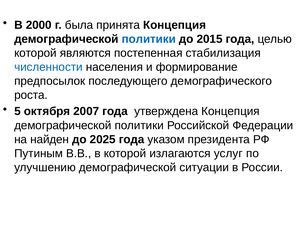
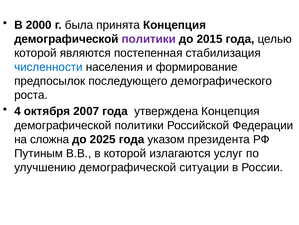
политики colour: blue -> purple (149, 39)
5: 5 -> 4 (17, 111)
найден: найден -> сложна (50, 139)
